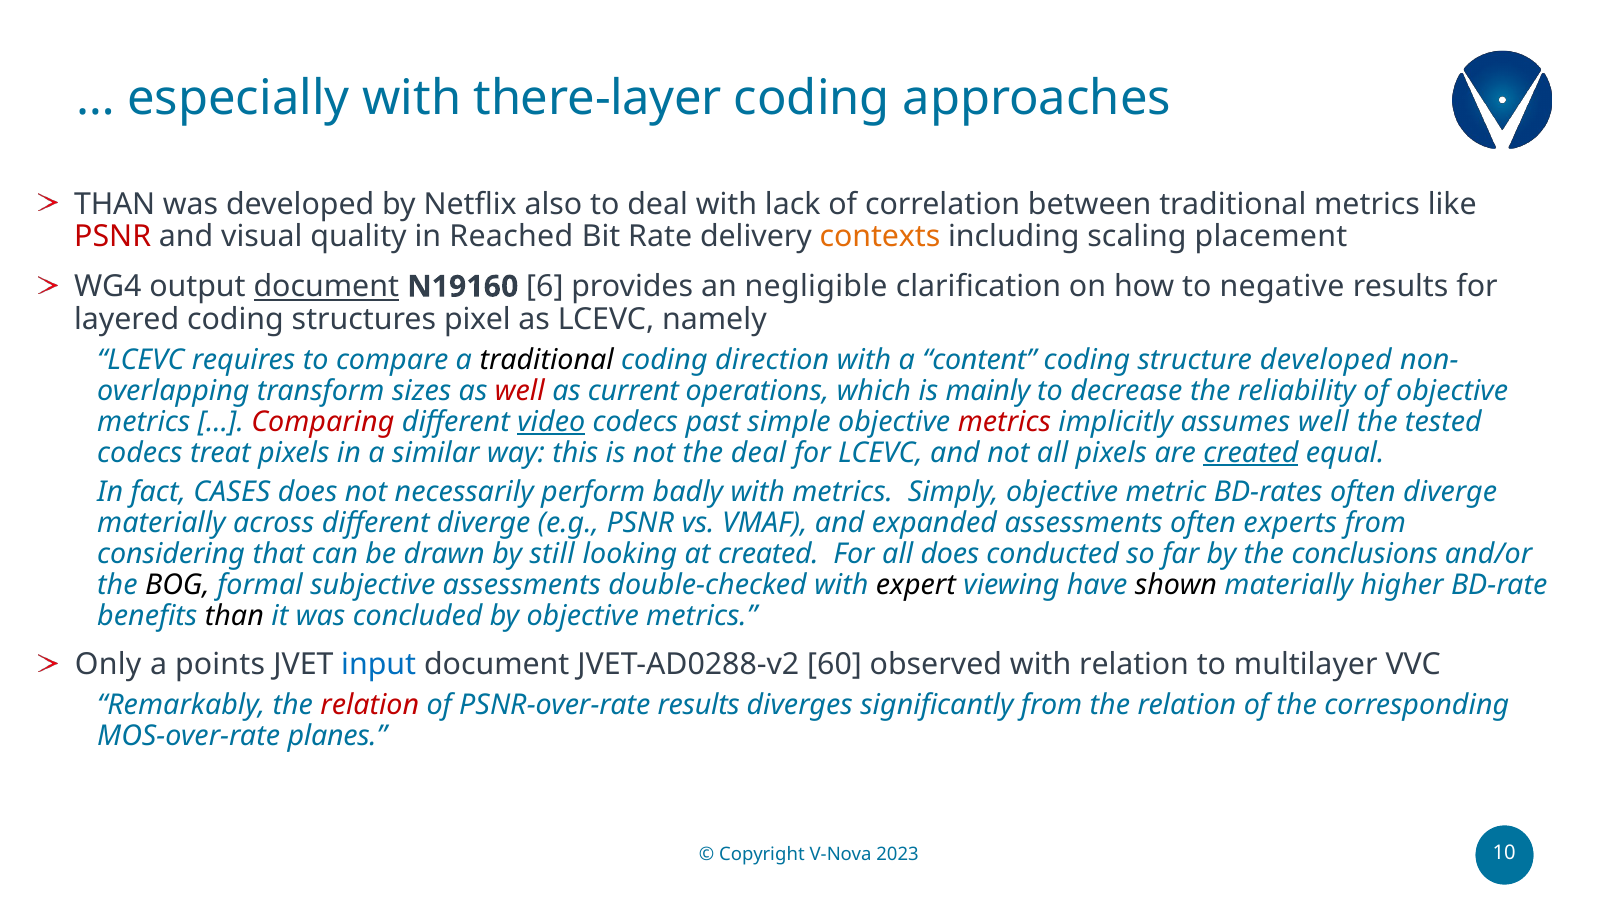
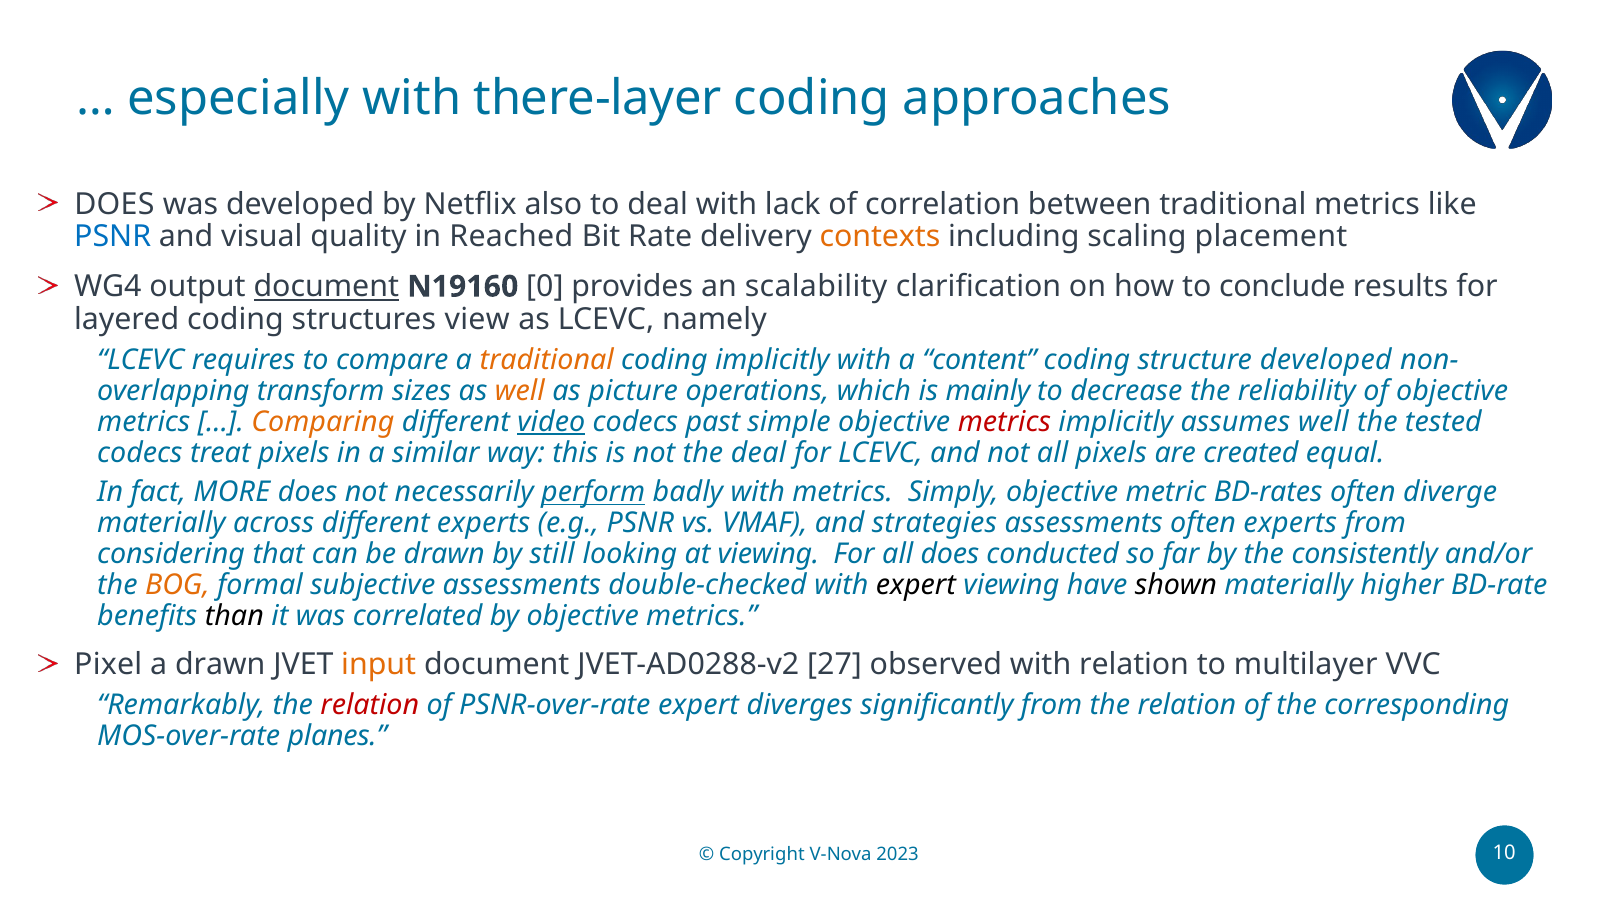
THAN: THAN -> DOES (114, 204)
PSNR colour: red -> blue (113, 237)
6: 6 -> 0 (545, 287)
negligible: negligible -> scalability (816, 287)
negative: negative -> conclude (1282, 287)
pixel: pixel -> view (477, 319)
traditional colour: black -> orange (547, 360)
coding direction: direction -> implicitly (772, 360)
well colour: red -> orange (520, 391)
current: current -> picture (633, 391)
Comparing colour: red -> orange (323, 422)
created underline: present -> none (1251, 453)
CASES: CASES -> MORE (232, 492)
perform underline: none -> present (593, 492)
different diverge: diverge -> experts (484, 523)
expanded: expanded -> strategies (934, 523)
at created: created -> viewing (768, 554)
conclusions: conclusions -> consistently (1365, 554)
BOG colour: black -> orange (177, 585)
concluded: concluded -> correlated (418, 616)
Only: Only -> Pixel (108, 665)
a points: points -> drawn (220, 665)
input colour: blue -> orange (379, 665)
60: 60 -> 27 (835, 665)
PSNR-over-rate results: results -> expert (699, 705)
